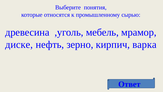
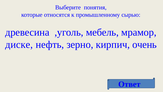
варка: варка -> очень (145, 44)
